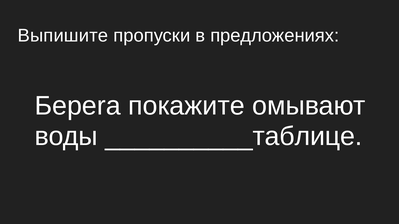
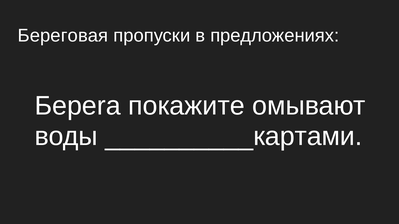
Выпишите: Выпишите -> Береговая (63, 36)
__________таблице: __________таблице -> __________картами (234, 137)
